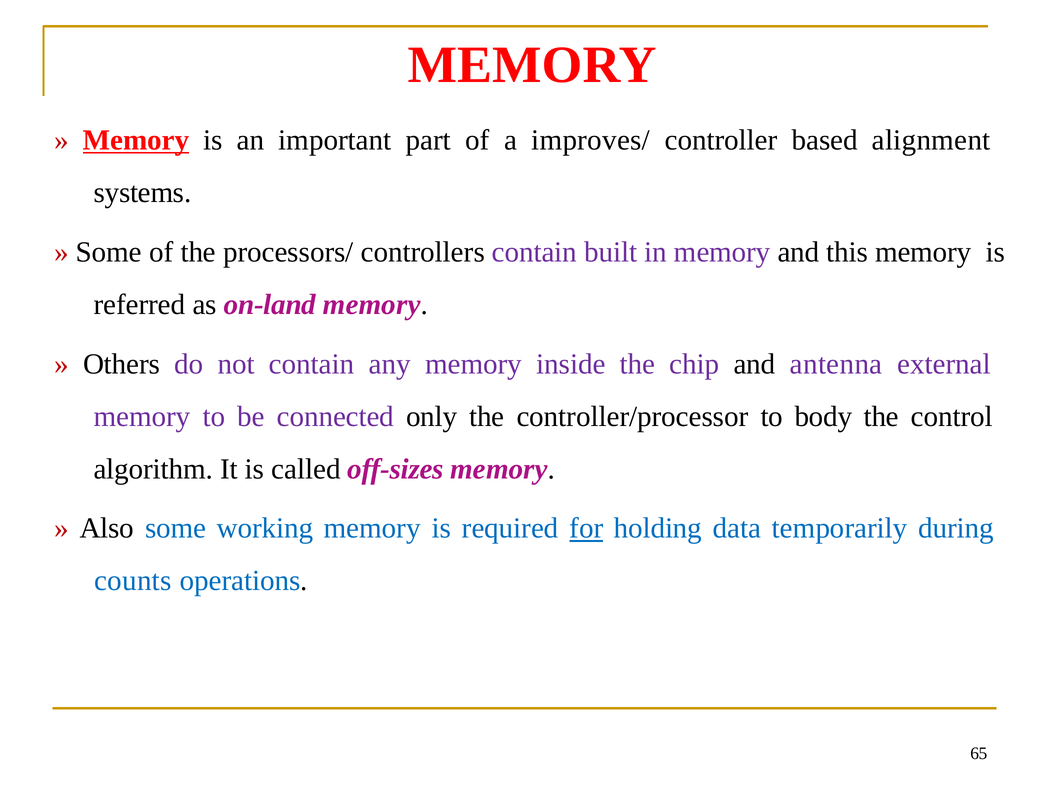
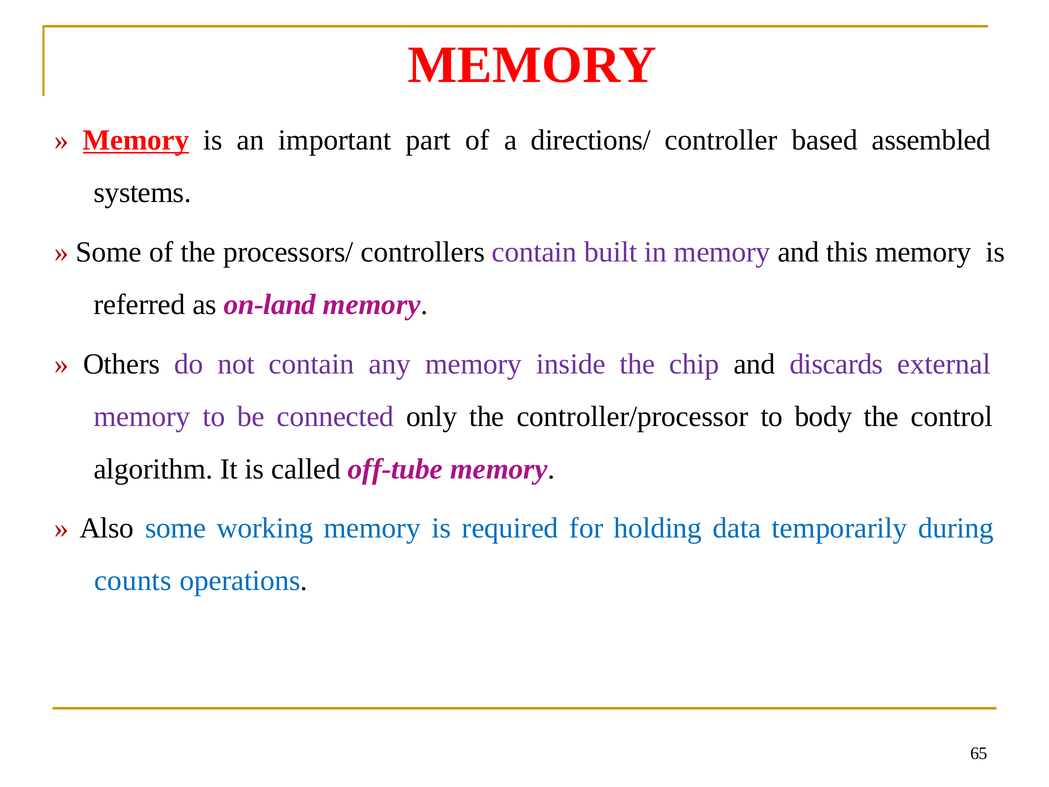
improves/: improves/ -> directions/ (591, 140)
alignment: alignment -> assembled (932, 140)
antenna: antenna -> discards (836, 364)
off-sizes: off-sizes -> off-tube (395, 469)
for underline: present -> none (586, 528)
